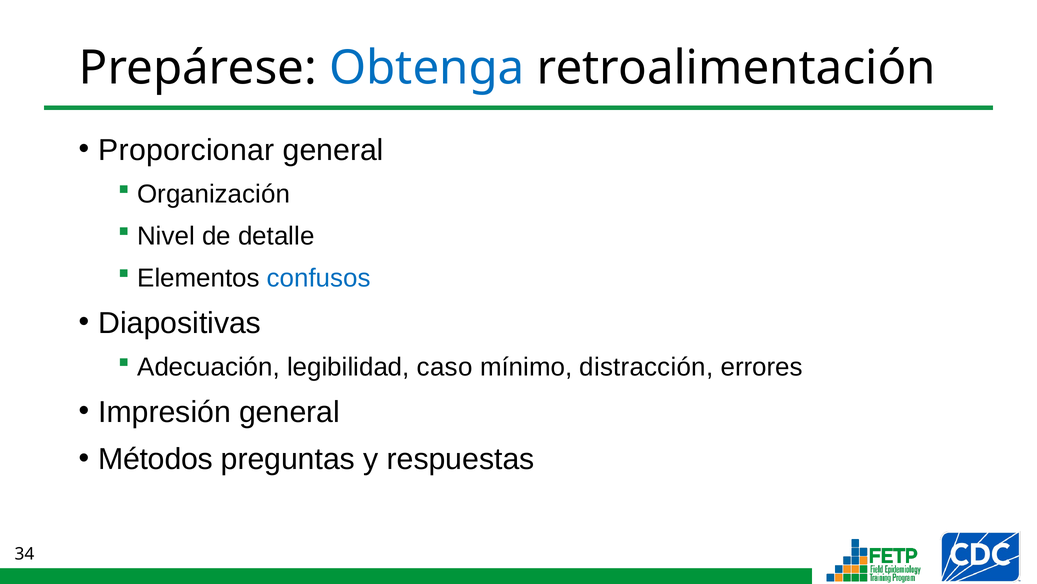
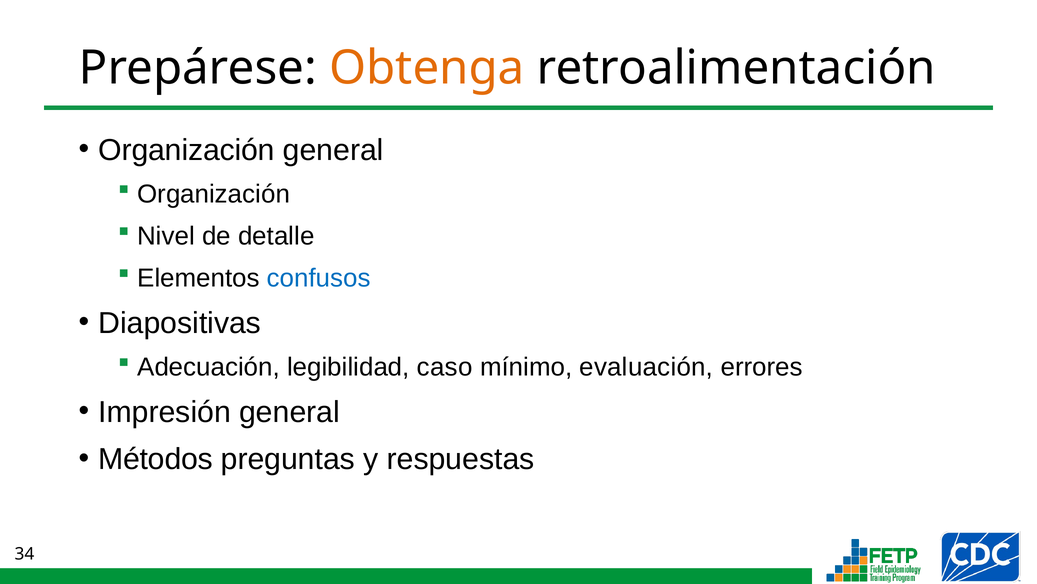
Obtenga colour: blue -> orange (427, 68)
Proporcionar: Proporcionar -> Organización (187, 150)
distracción: distracción -> evaluación (646, 367)
